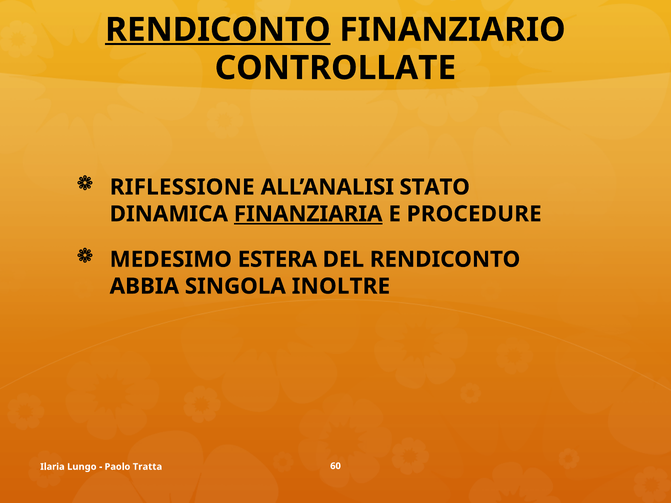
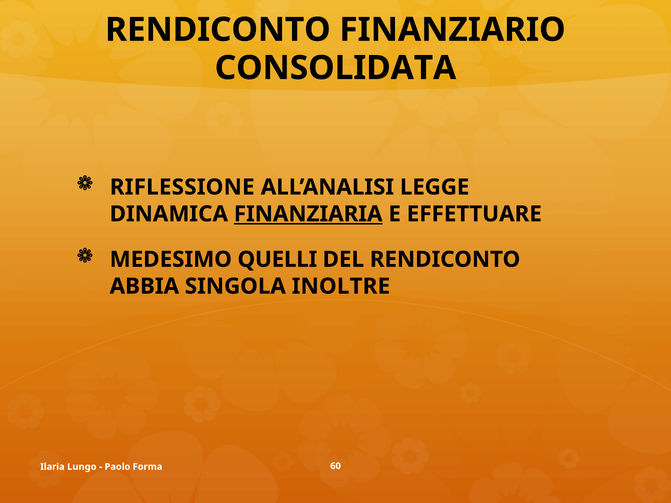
RENDICONTO underline: present -> none (218, 30)
CONTROLLATE: CONTROLLATE -> CONSOLIDATA (335, 68)
STATO: STATO -> LEGGE (435, 187)
PROCEDURE: PROCEDURE -> EFFETTUARE (474, 214)
ESTERA: ESTERA -> QUELLI (277, 260)
Tratta: Tratta -> Forma (148, 467)
